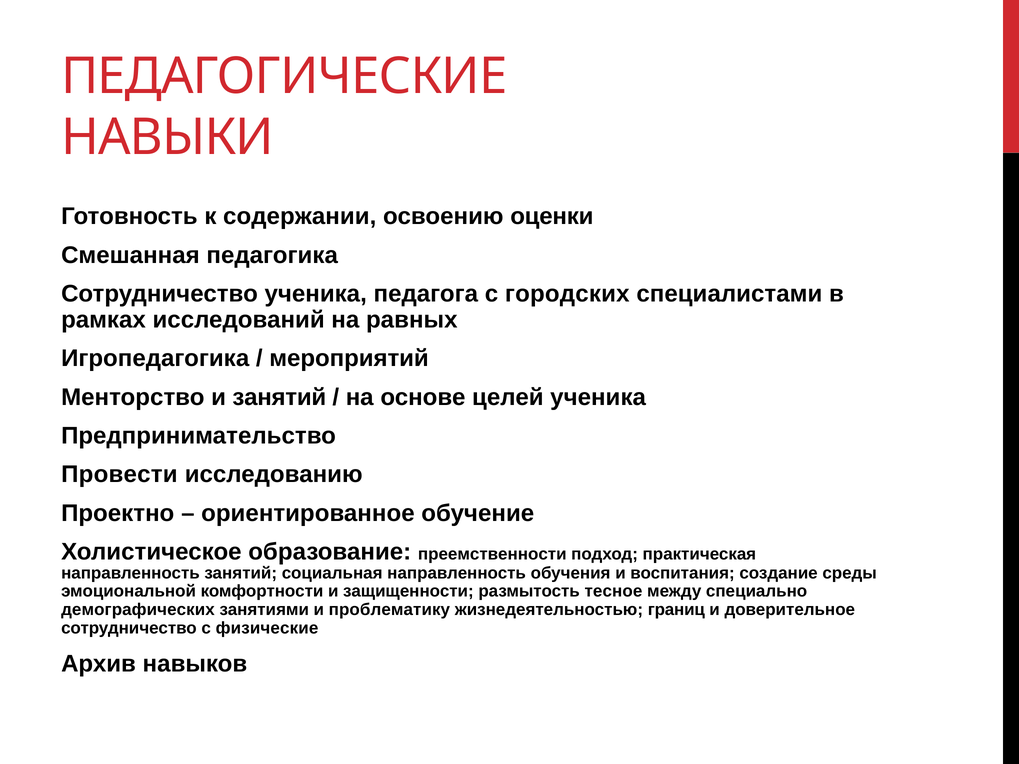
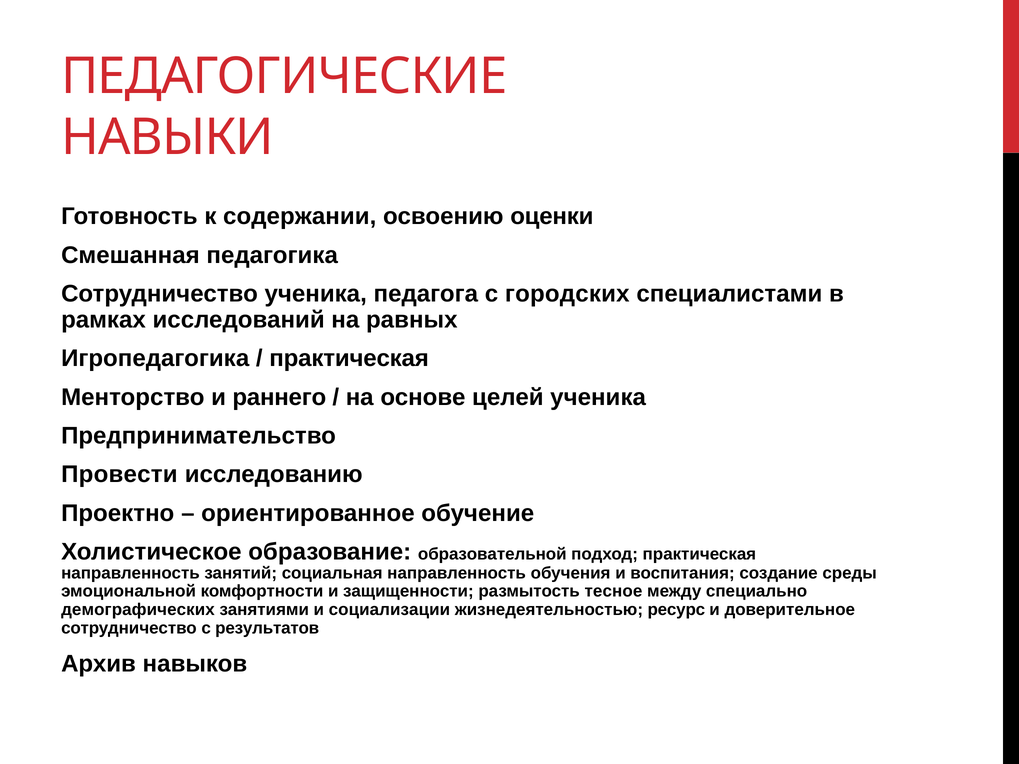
мероприятий: мероприятий -> практическая (349, 359)
и занятий: занятий -> раннего (279, 397)
преемственности: преемственности -> образовательной (492, 554)
проблематику: проблематику -> социализации (389, 610)
границ: границ -> ресурс (676, 610)
физические: физические -> результатов (267, 628)
